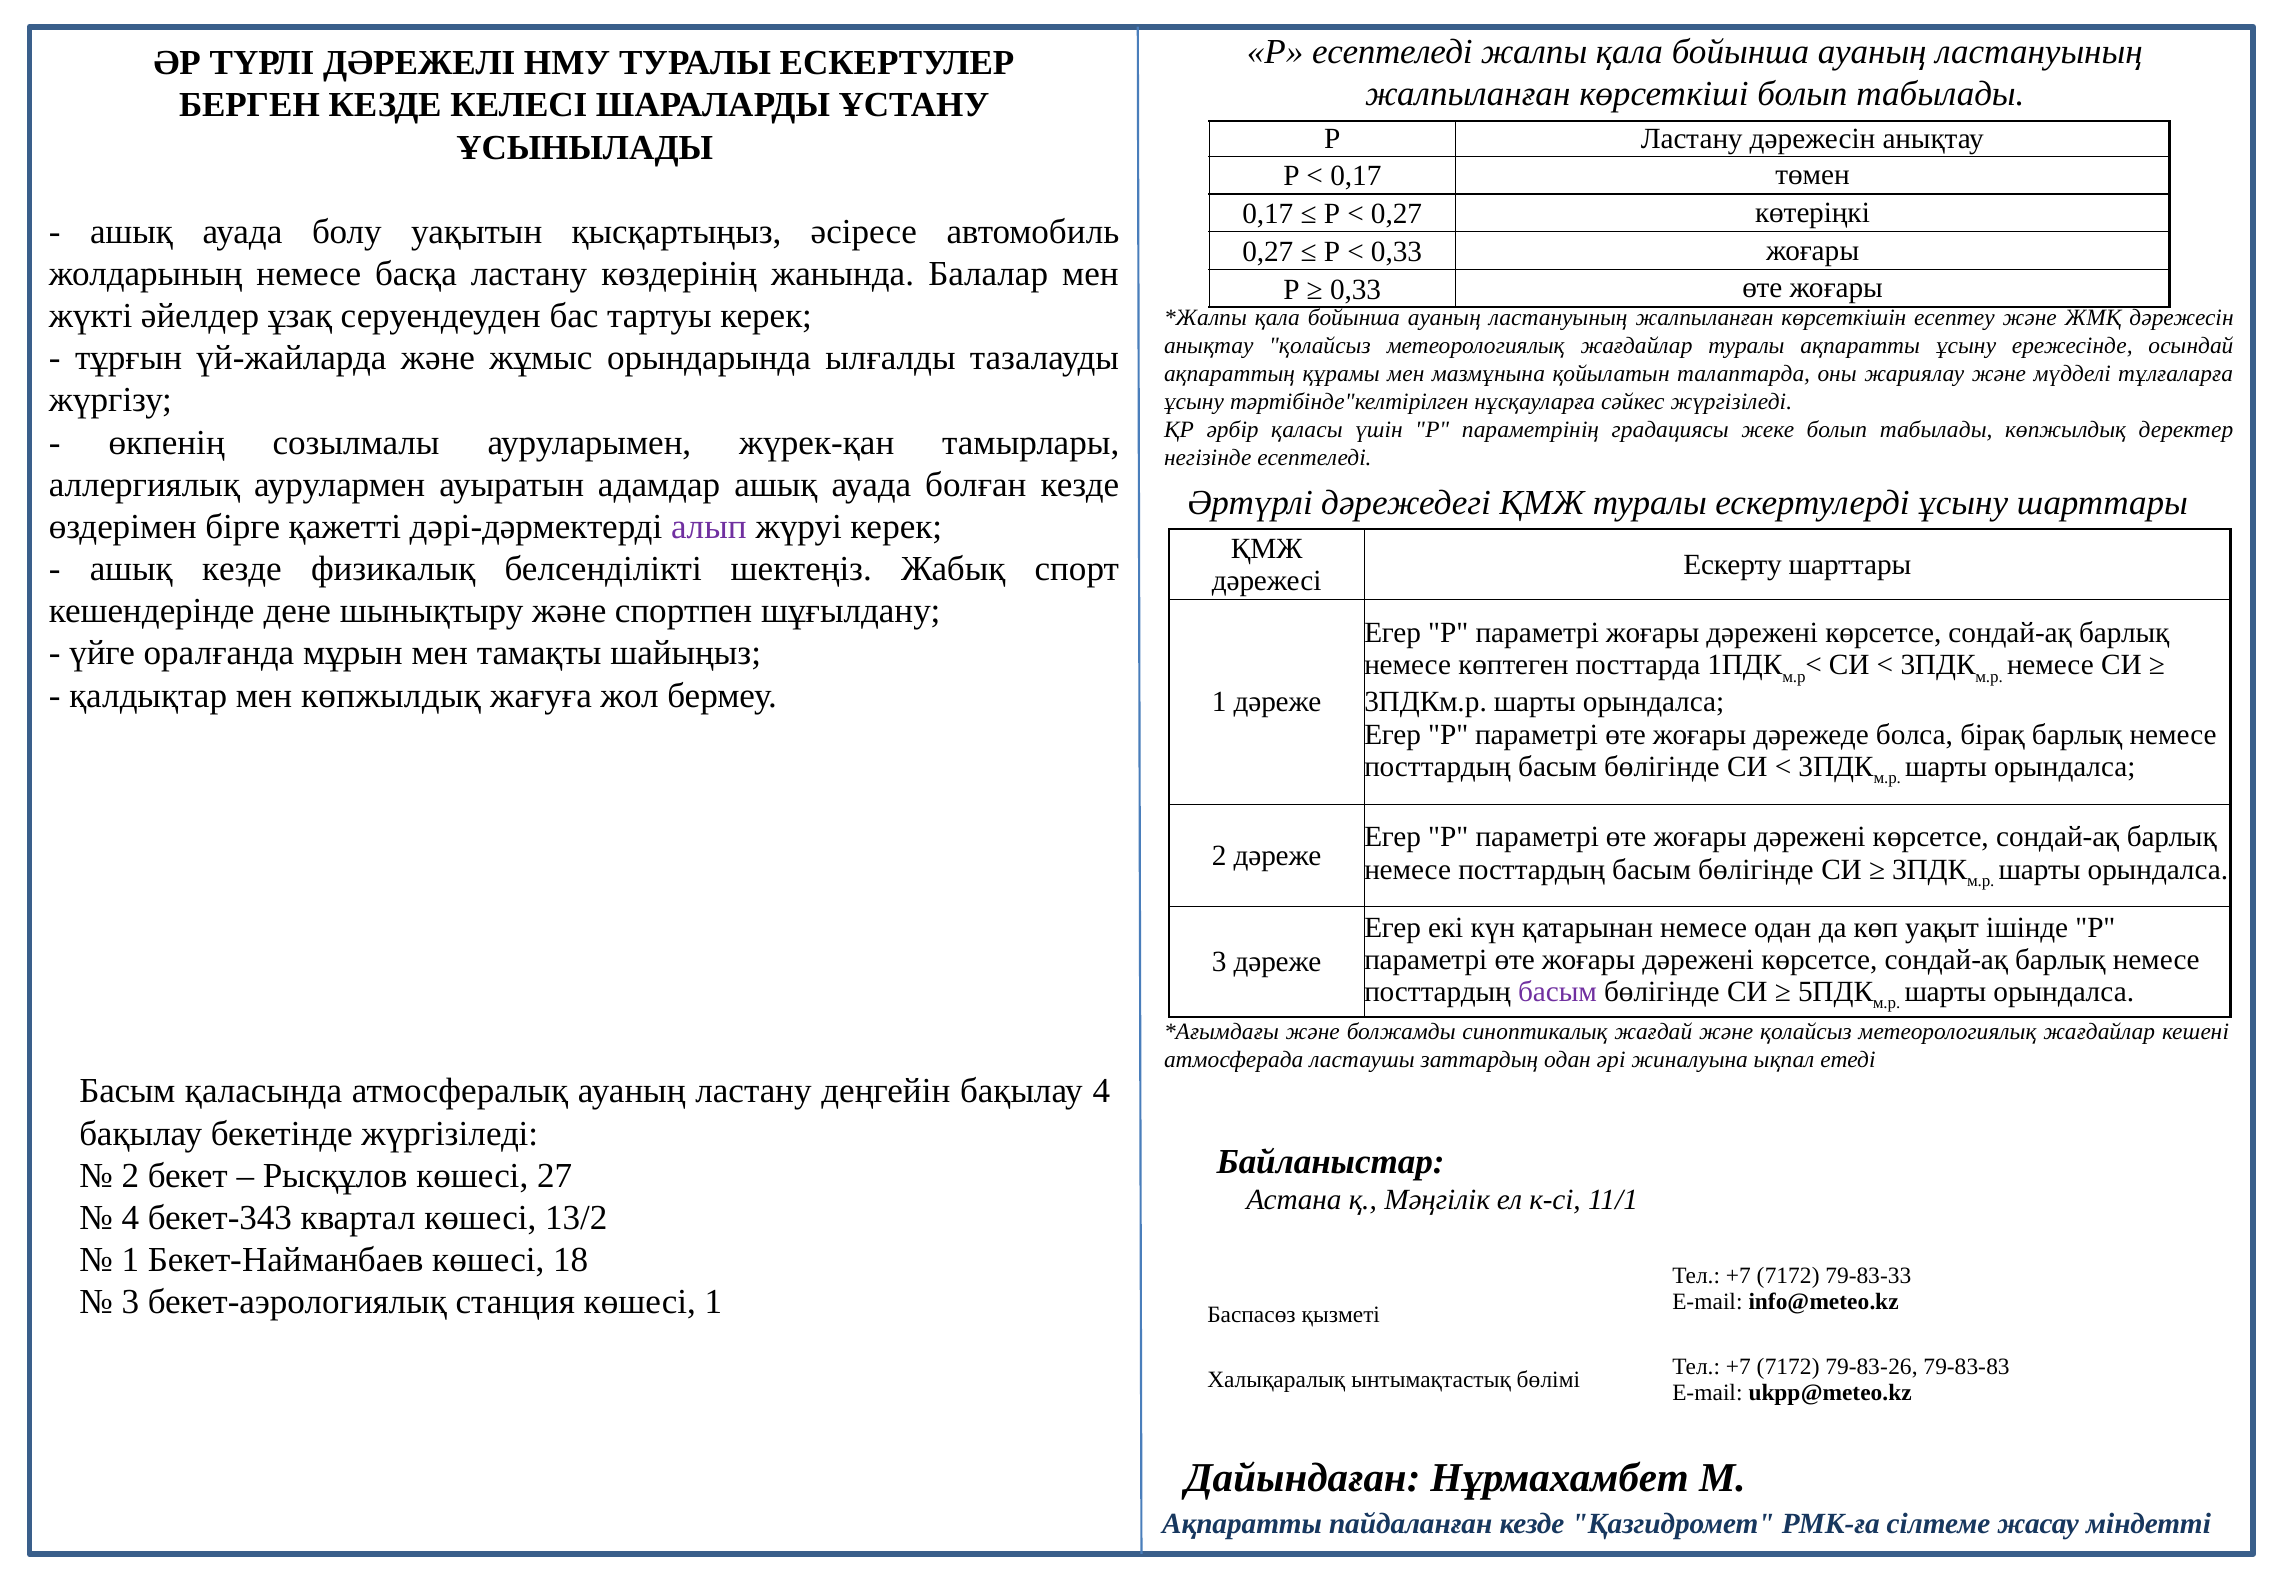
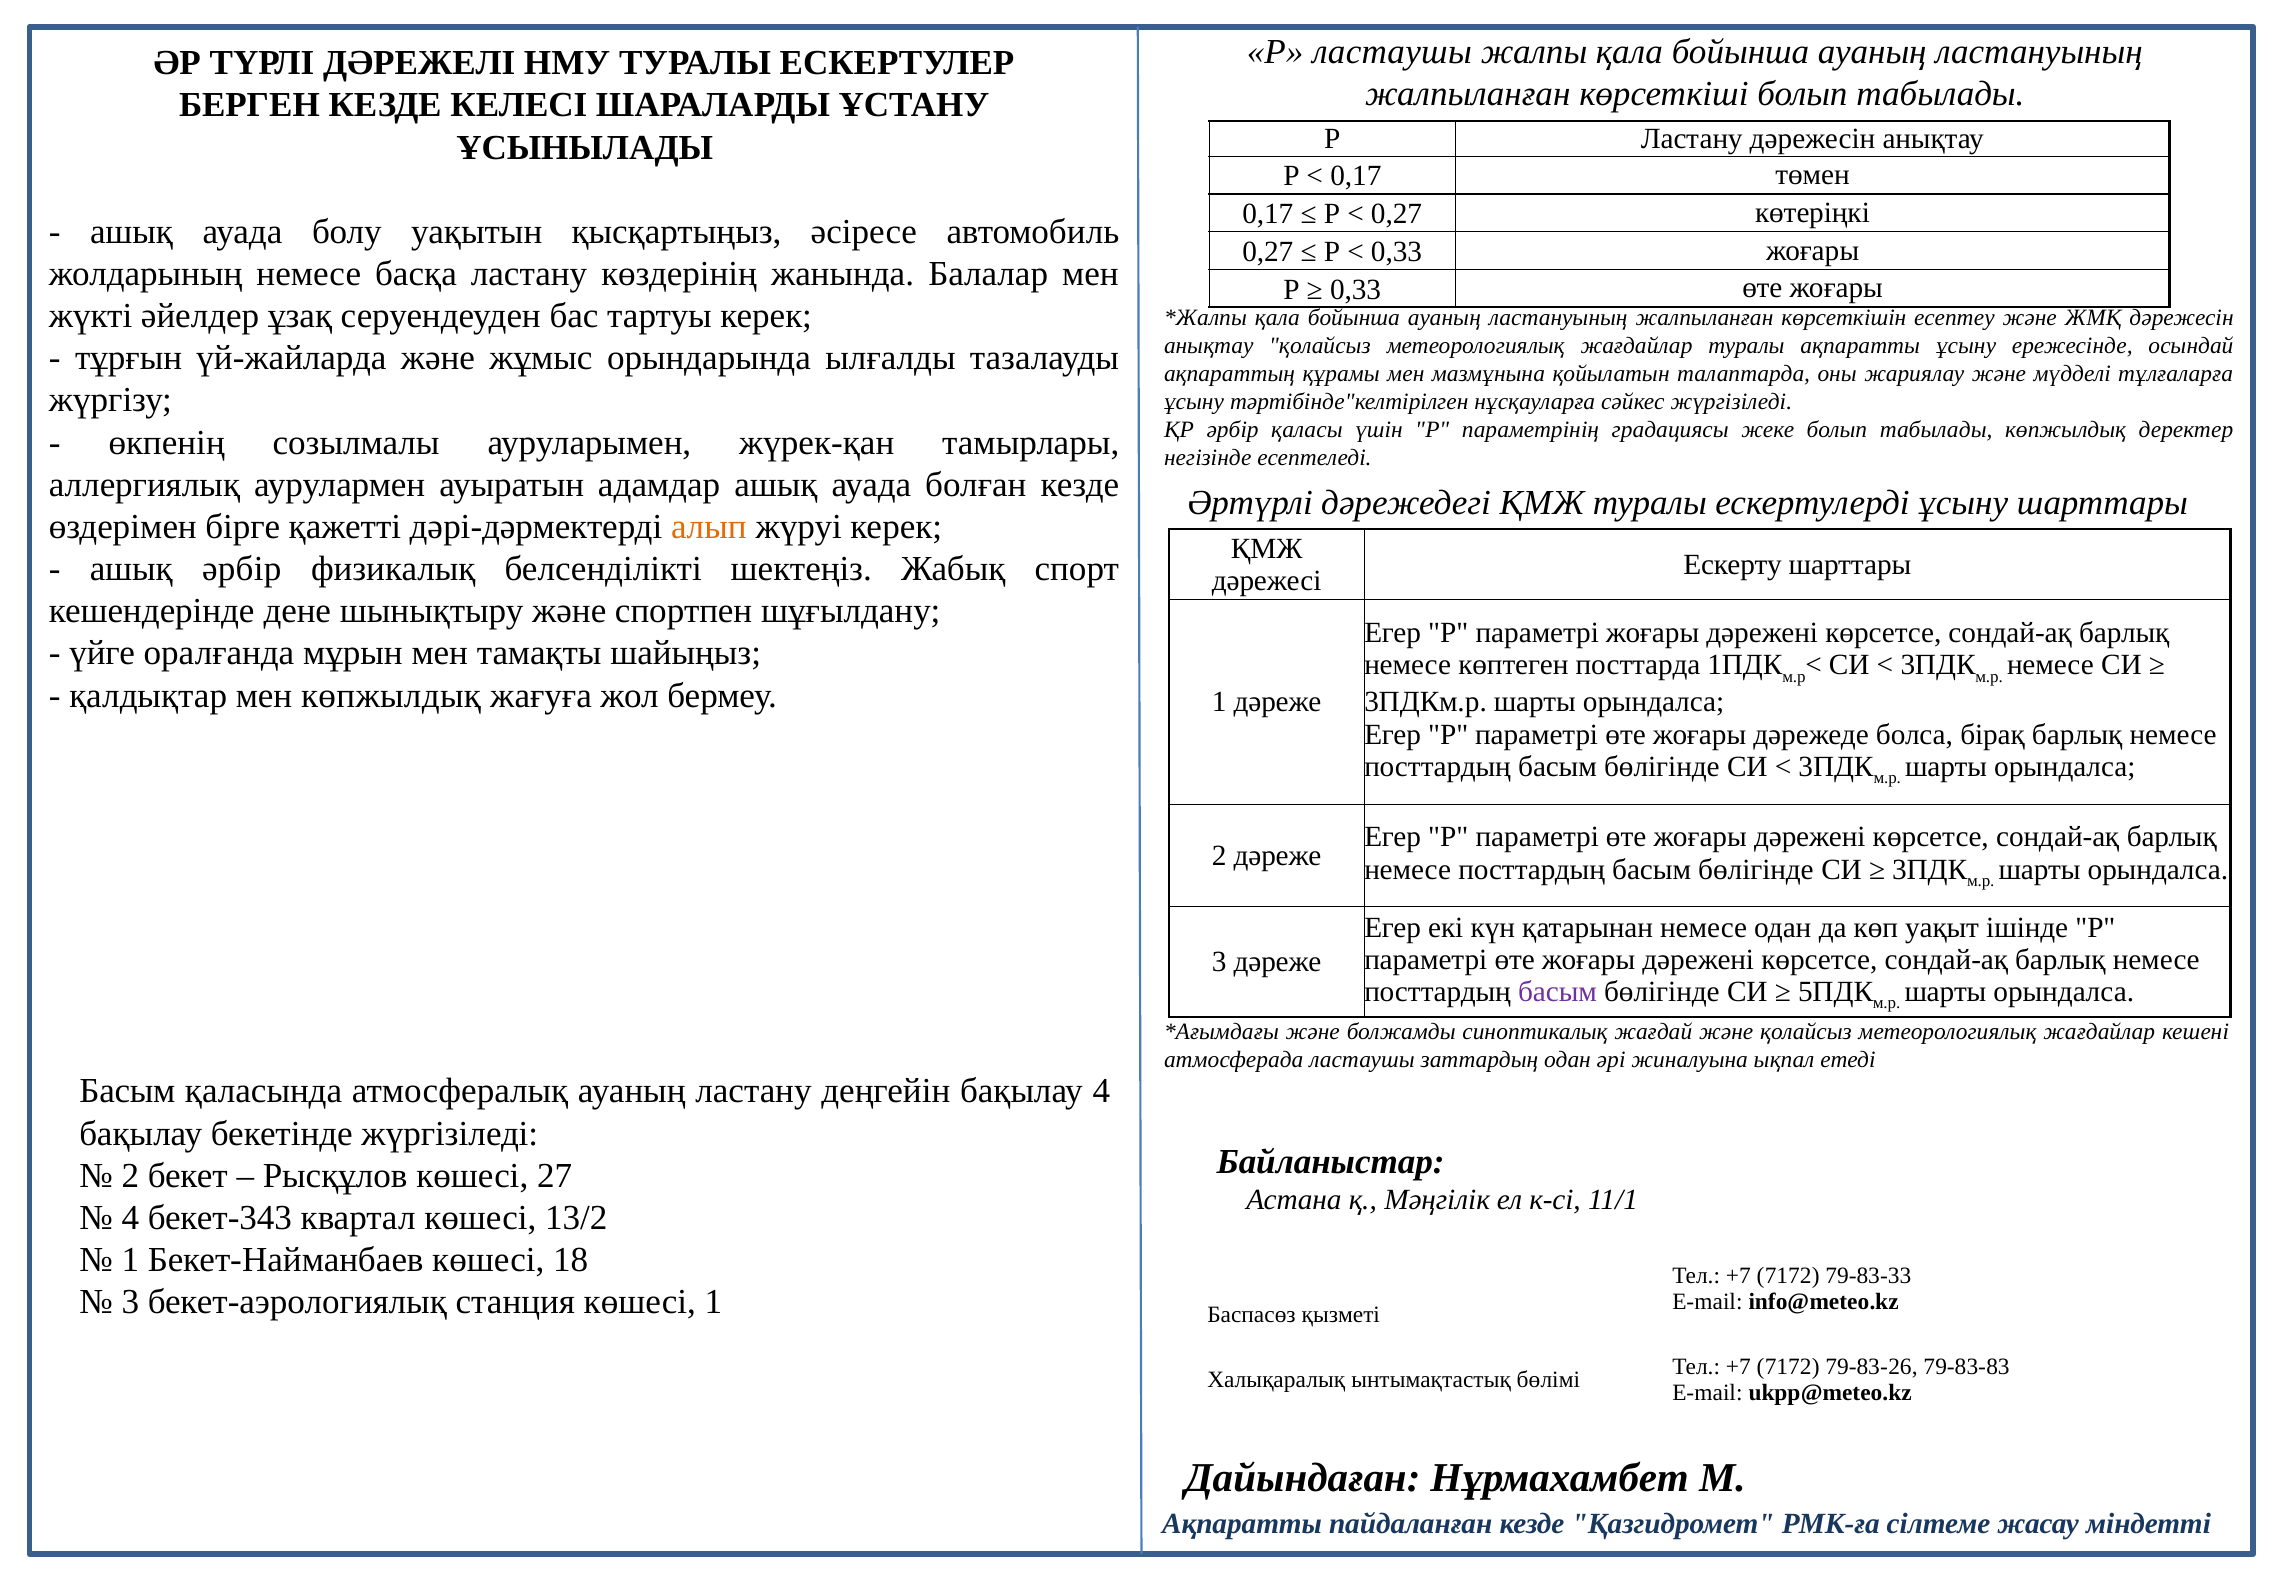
Р есептеледі: есептеледі -> ластаушы (1392, 52)
алып colour: purple -> orange (709, 527)
ашық кезде: кезде -> әрбір (242, 569)
